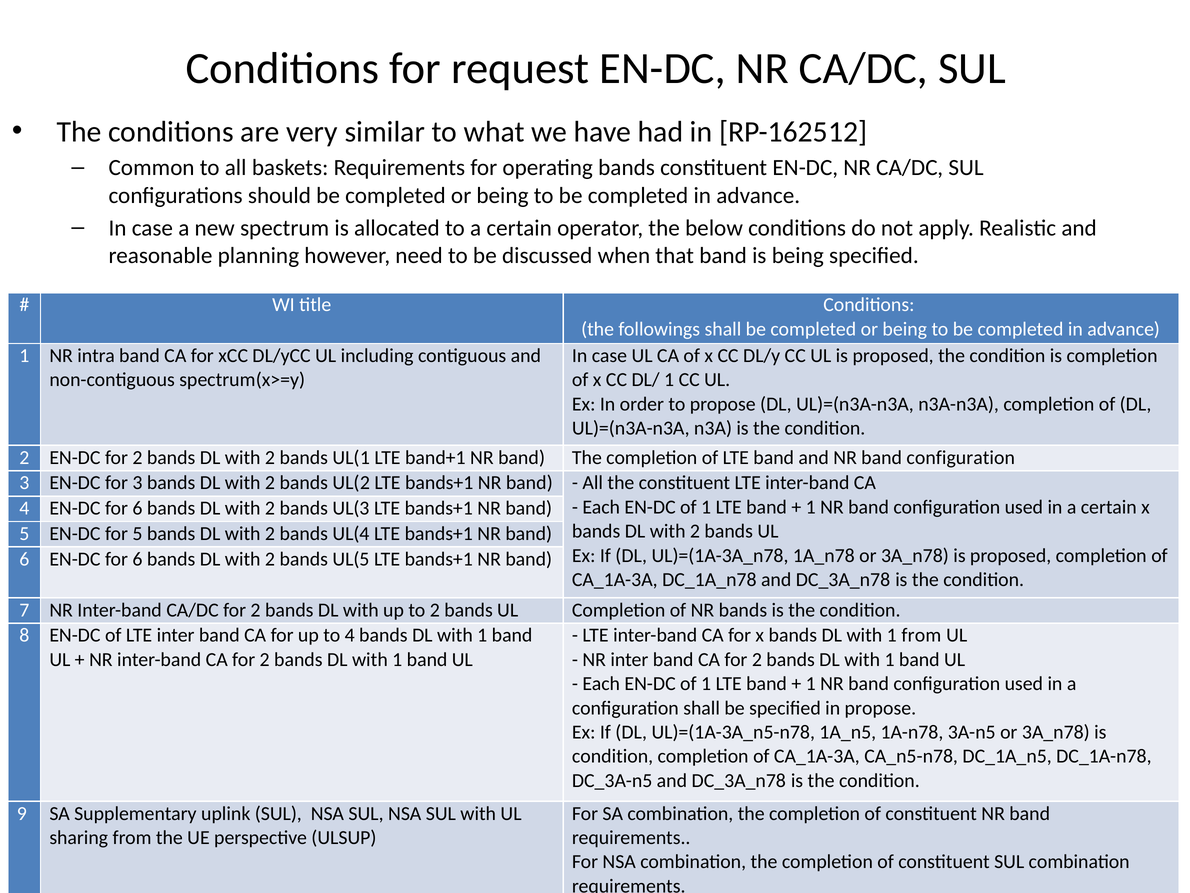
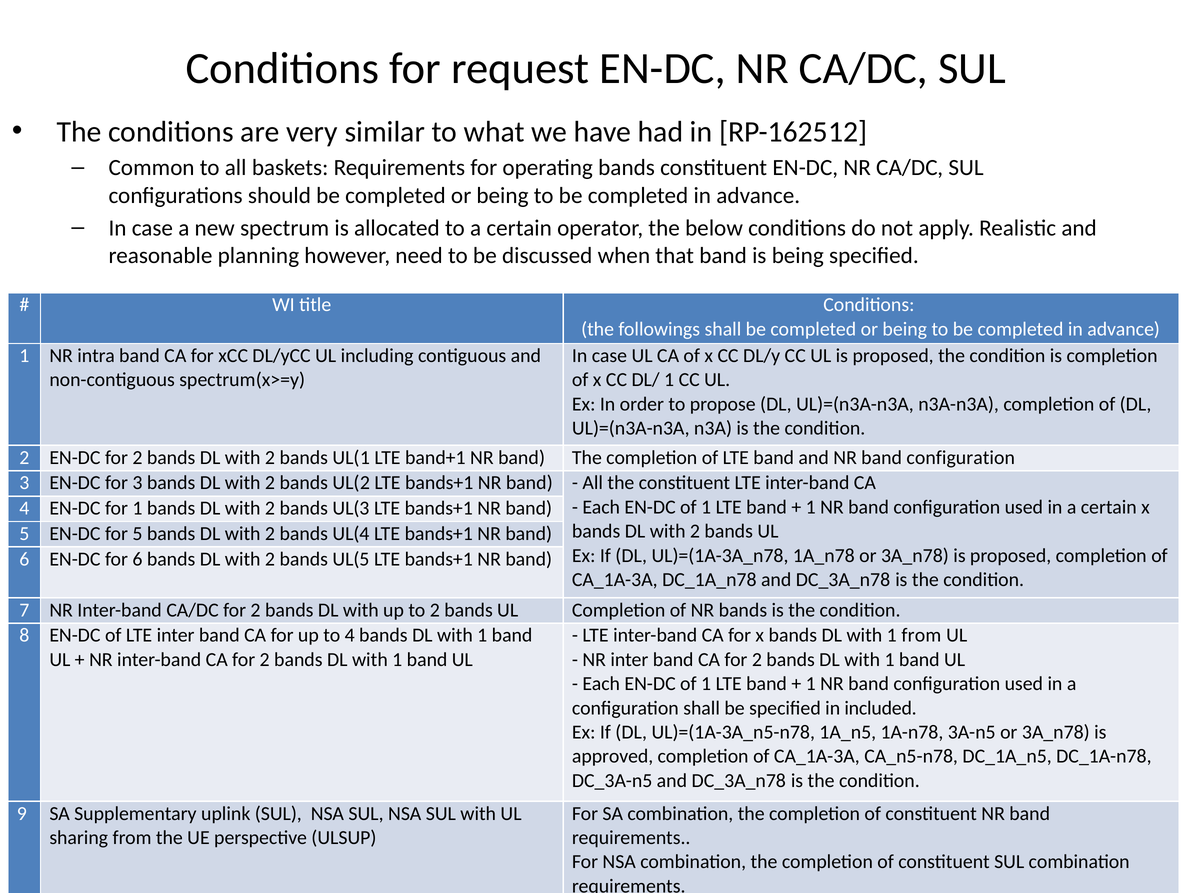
4 EN-DC for 6: 6 -> 1 (138, 508)
in propose: propose -> included (881, 708)
condition: condition -> approved (613, 756)
